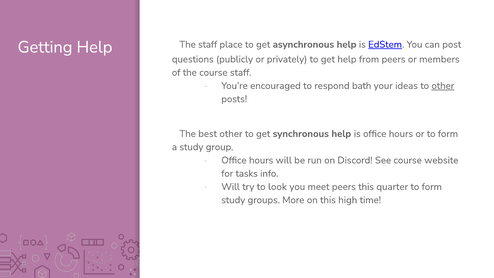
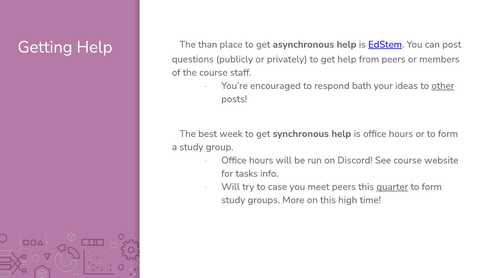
The staff: staff -> than (208, 44)
best other: other -> week (231, 134)
look: look -> case (277, 187)
quarter underline: none -> present (392, 187)
